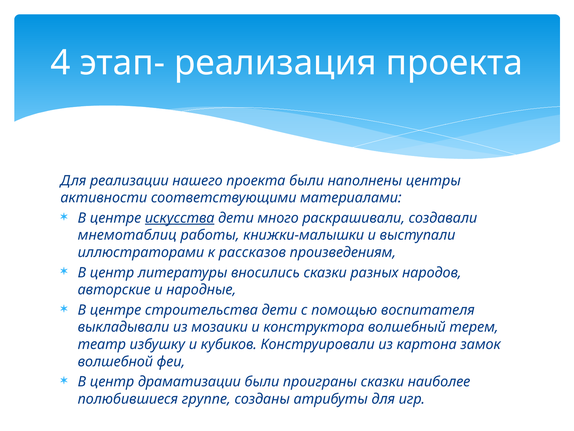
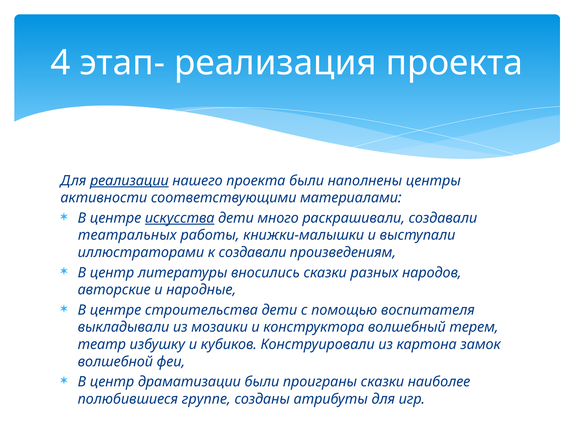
реализации underline: none -> present (129, 180)
мнемотаблиц: мнемотаблиц -> театральных (127, 235)
к рассказов: рассказов -> создавали (253, 252)
